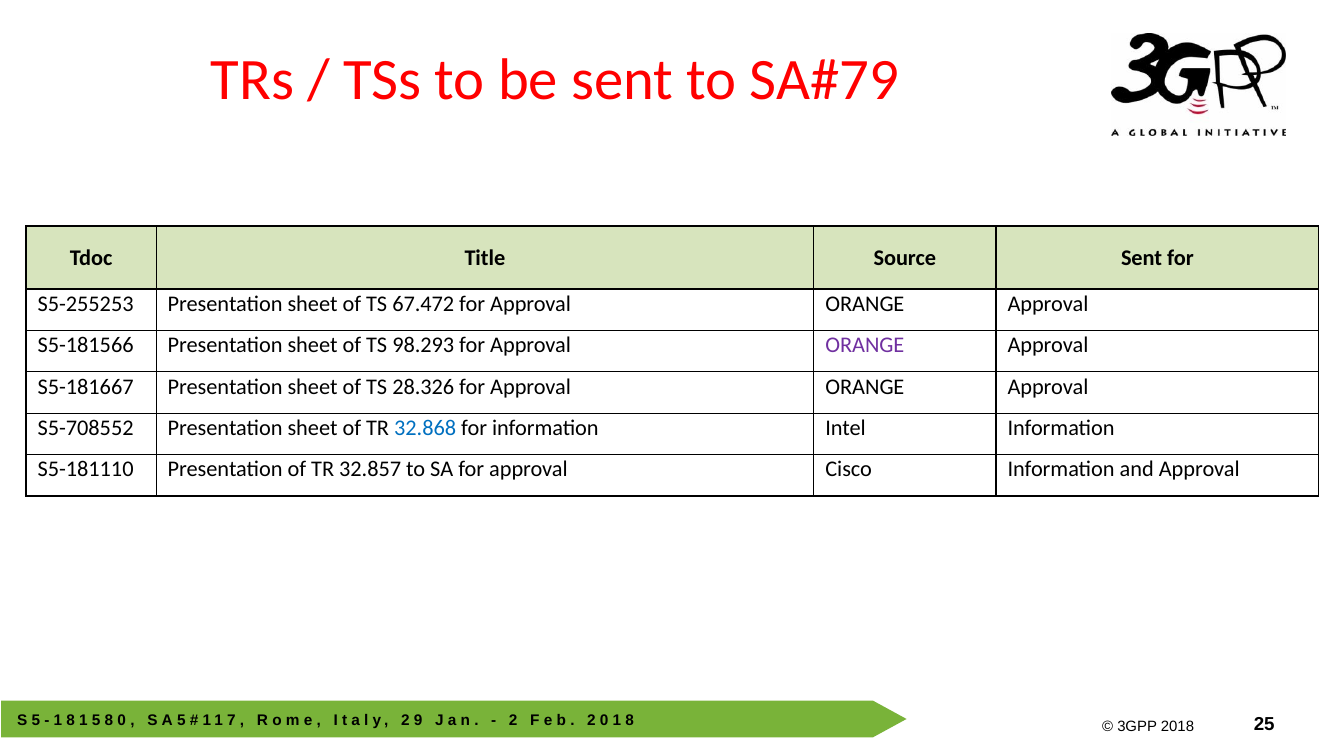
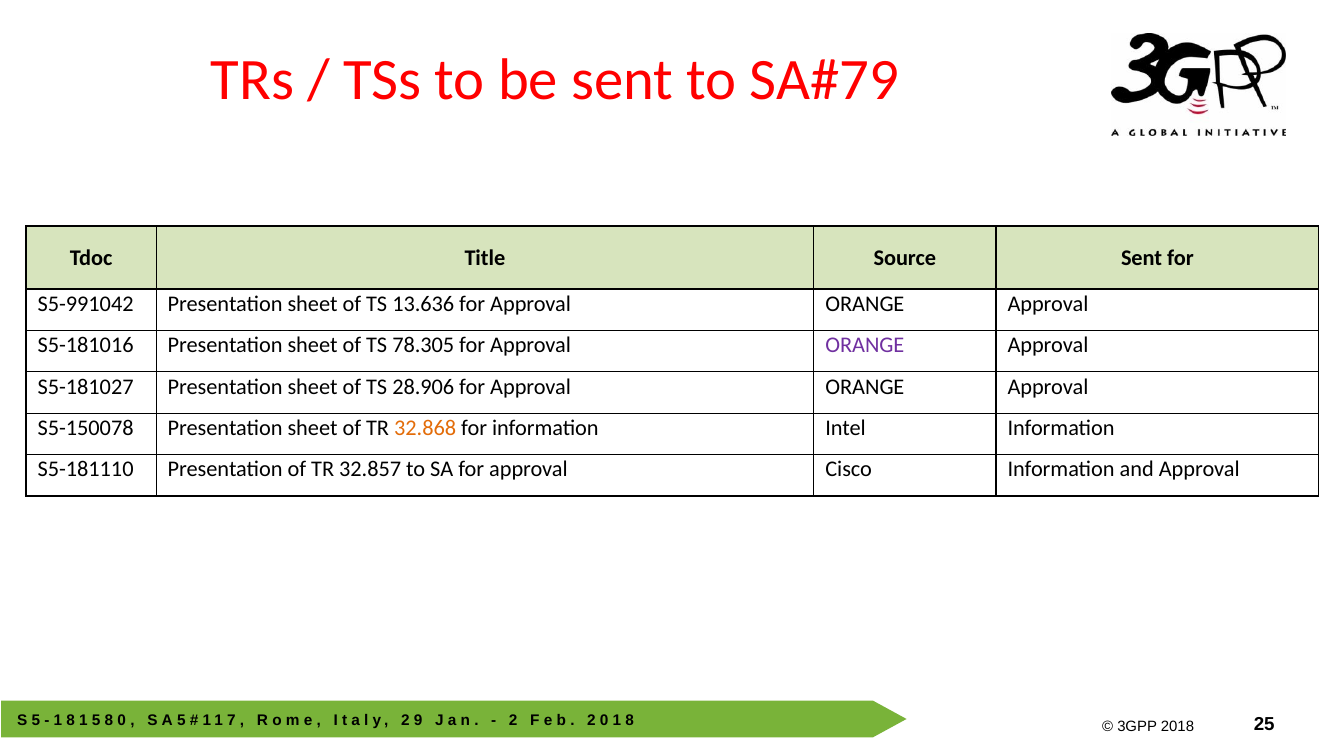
S5-255253: S5-255253 -> S5-991042 (86, 304)
67.472: 67.472 -> 13.636 (423, 304)
S5-181566: S5-181566 -> S5-181016 (86, 345)
98.293: 98.293 -> 78.305 (423, 345)
S5-181667: S5-181667 -> S5-181027 (86, 387)
28.326: 28.326 -> 28.906 (423, 387)
S5-708552: S5-708552 -> S5-150078 (86, 428)
32.868 colour: blue -> orange (425, 428)
